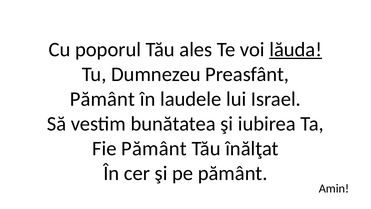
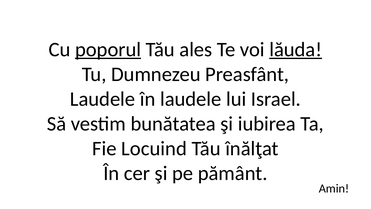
poporul underline: none -> present (108, 50)
Pământ: Pământ -> Laudele (103, 99)
Fie Pământ: Pământ -> Locuind (154, 148)
